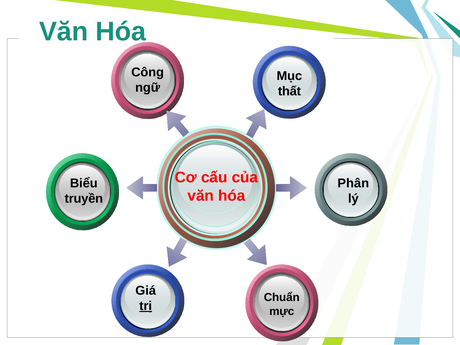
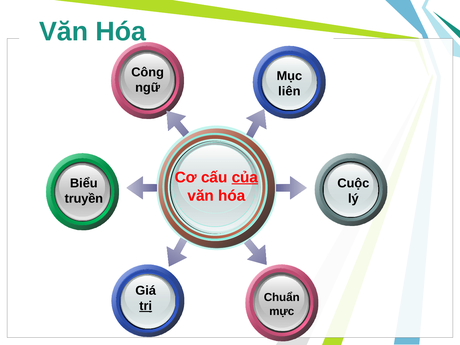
thất: thất -> liên (289, 91)
của underline: none -> present (245, 177)
Phân: Phân -> Cuộc (353, 183)
